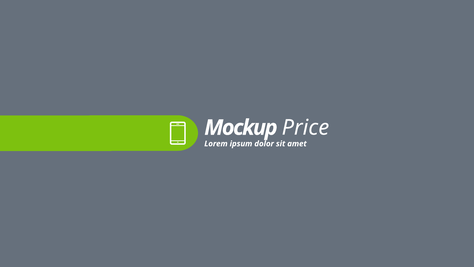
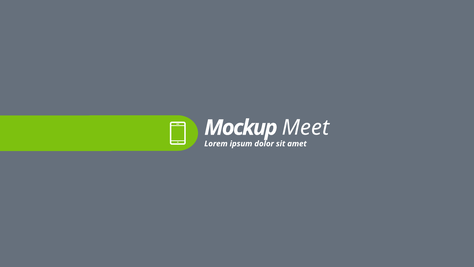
Price: Price -> Meet (305, 127)
